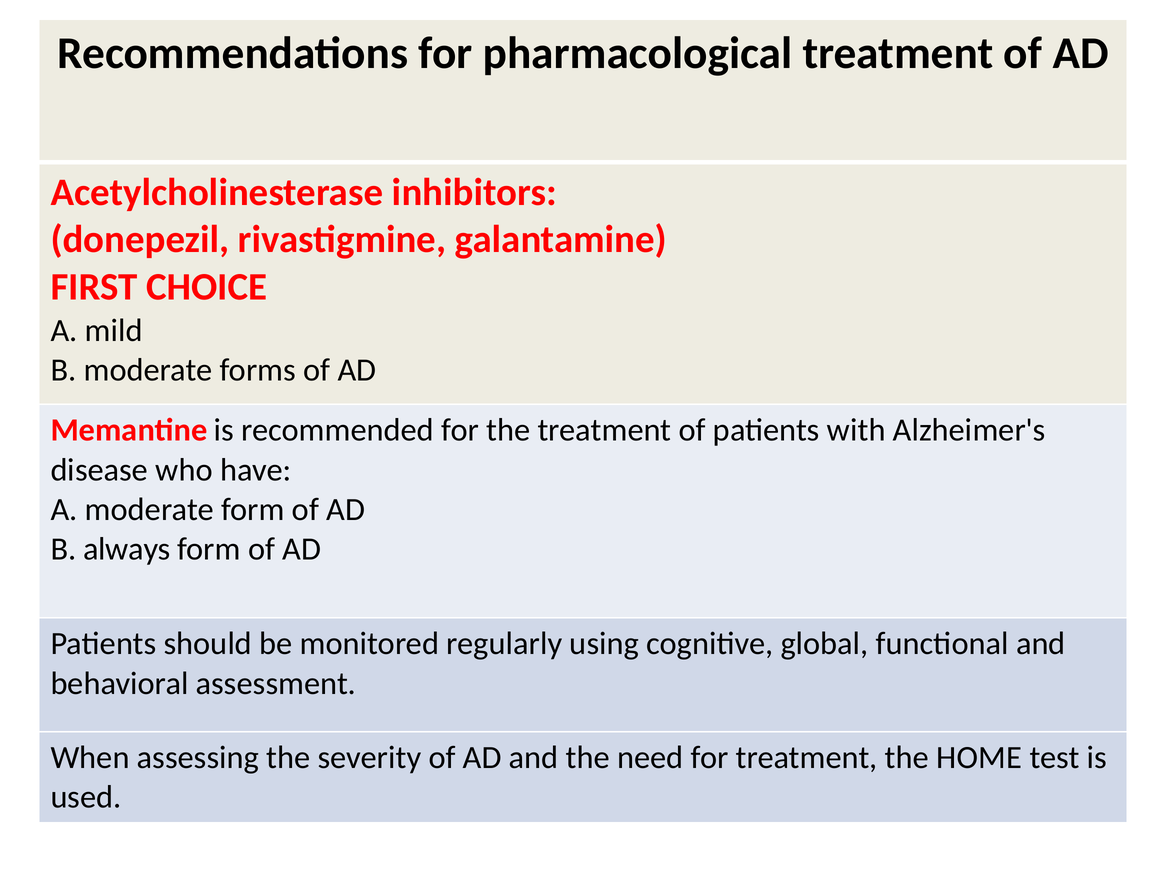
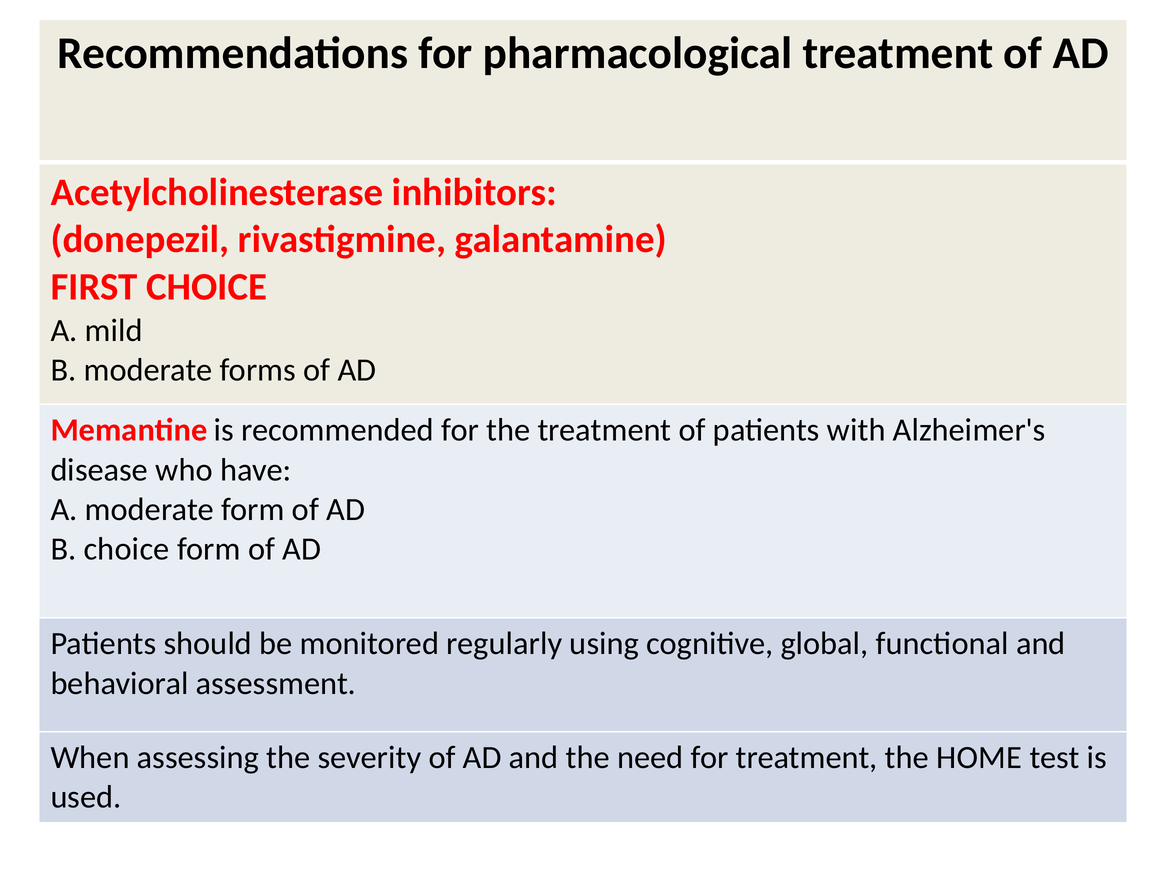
B always: always -> choice (127, 550)
